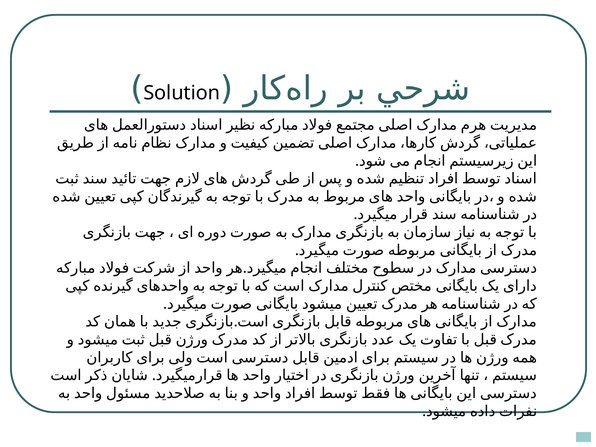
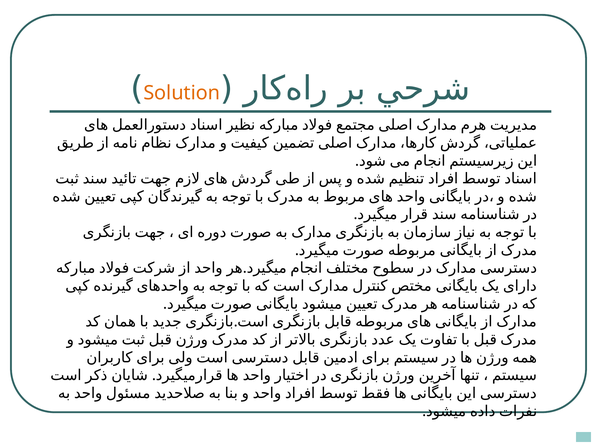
Solution colour: black -> orange (182, 93)
